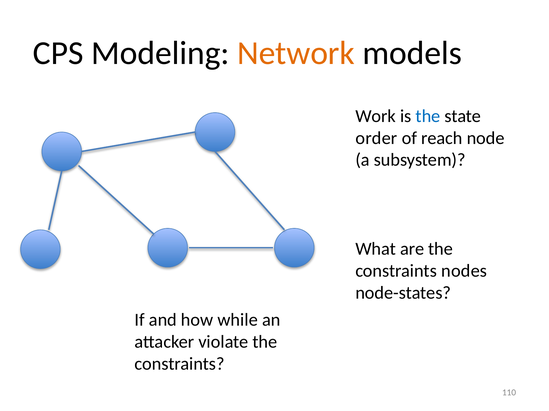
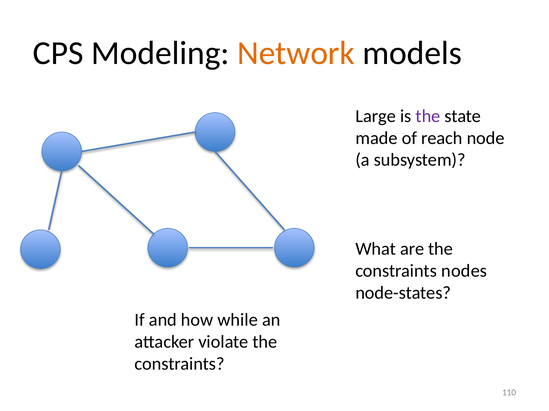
Work: Work -> Large (376, 116)
the colour: blue -> purple (428, 116)
order: order -> made (377, 138)
